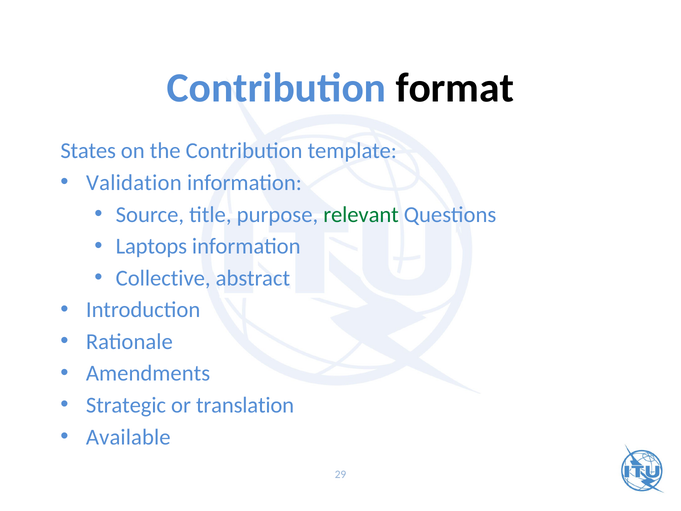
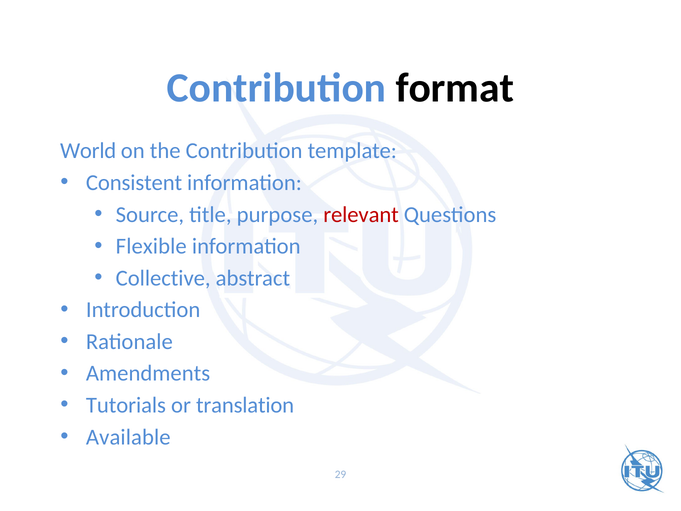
States: States -> World (88, 151)
Validation: Validation -> Consistent (134, 183)
relevant colour: green -> red (361, 214)
Laptops: Laptops -> Flexible (151, 246)
Strategic: Strategic -> Tutorials (126, 405)
